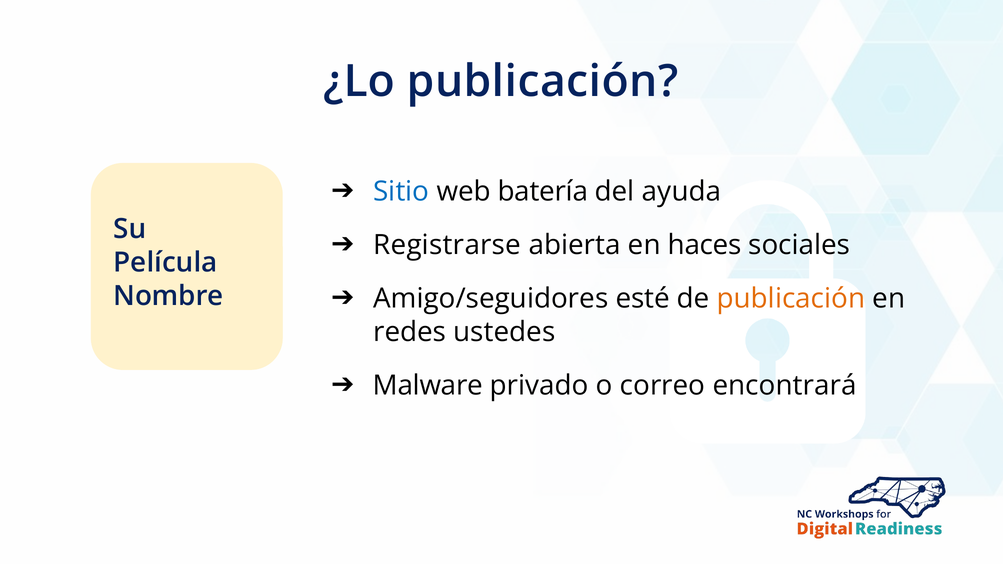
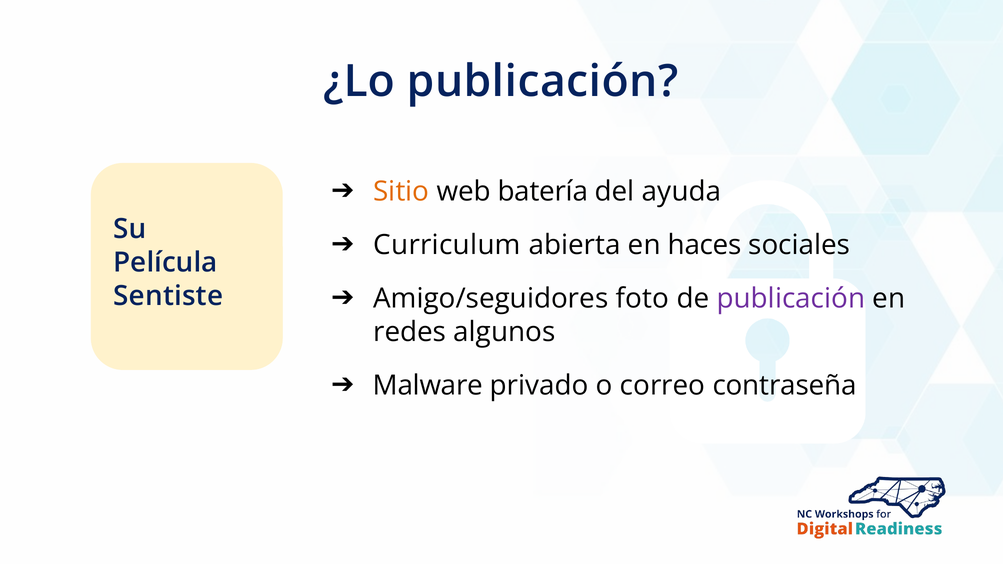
Sitio colour: blue -> orange (401, 192)
Registrarse: Registrarse -> Curriculum (447, 245)
esté: esté -> foto (642, 299)
publicación colour: orange -> purple (791, 299)
Nombre: Nombre -> Sentiste (168, 296)
ustedes: ustedes -> algunos (504, 332)
encontrará: encontrará -> contraseña (785, 386)
